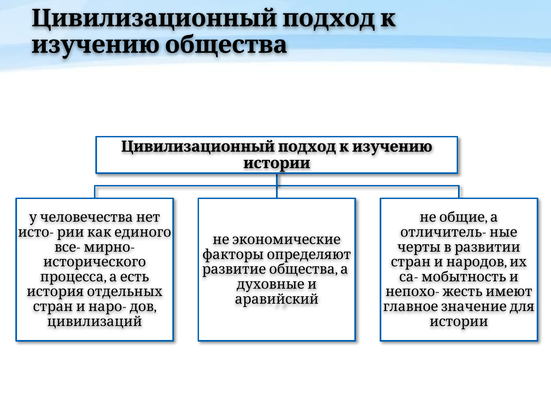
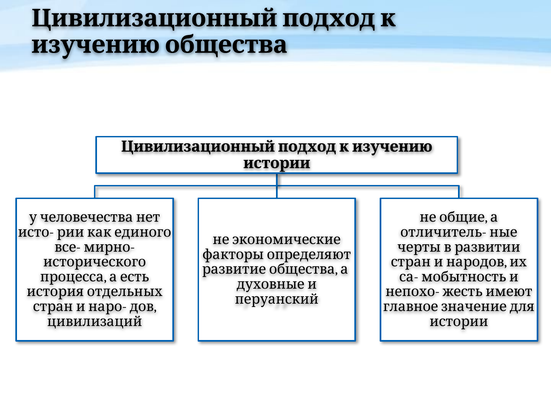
аравийский: аравийский -> перуанский (277, 299)
